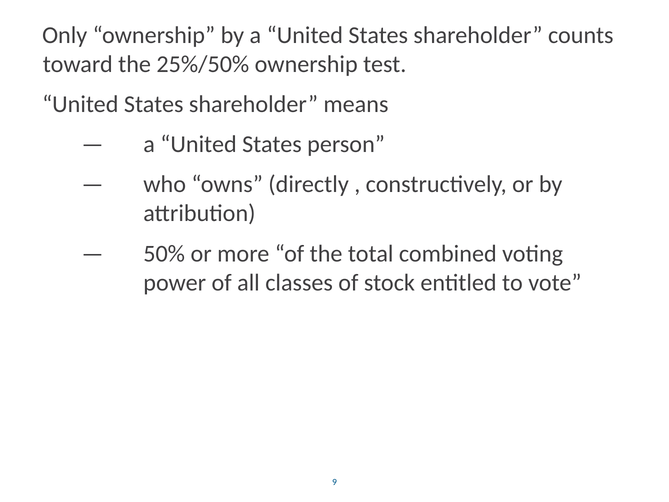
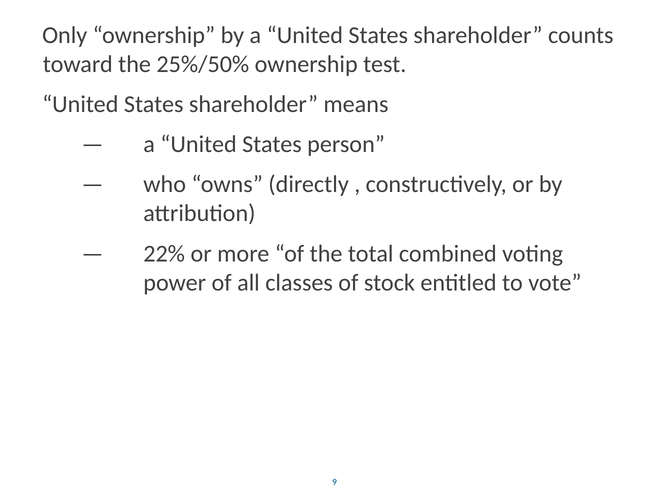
50%: 50% -> 22% (164, 253)
